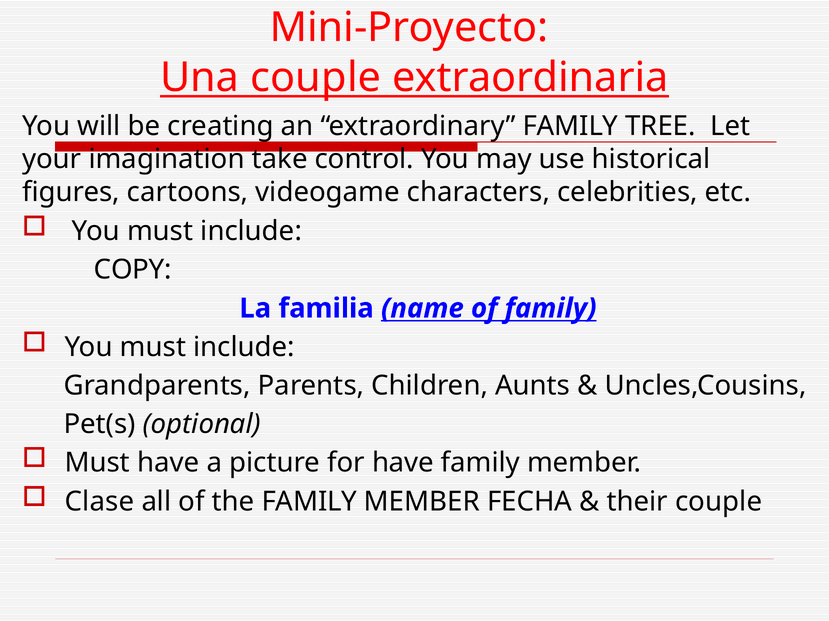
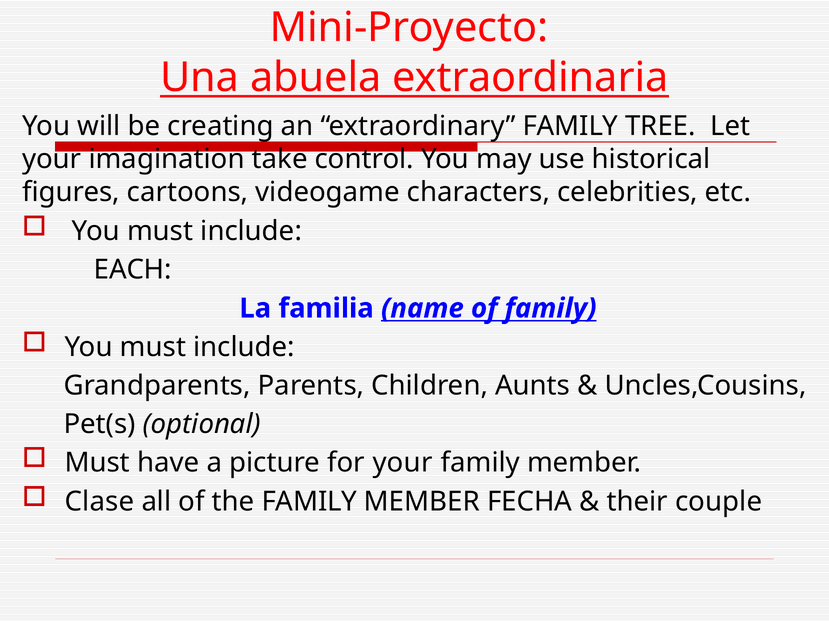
Una couple: couple -> abuela (316, 77)
COPY: COPY -> EACH (133, 270)
for have: have -> your (403, 463)
